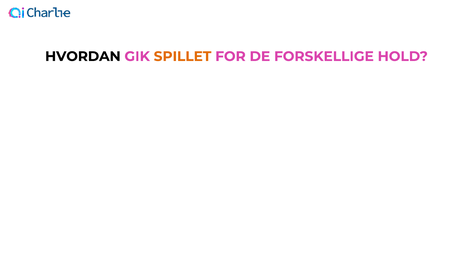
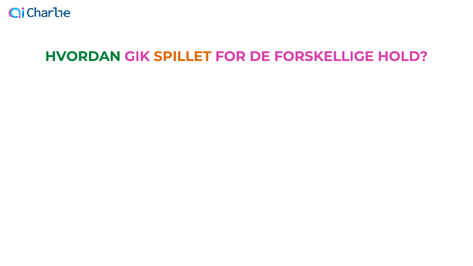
HVORDAN colour: black -> green (83, 56)
